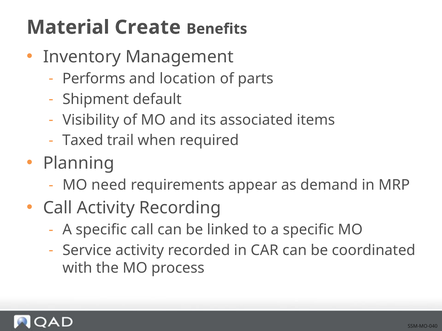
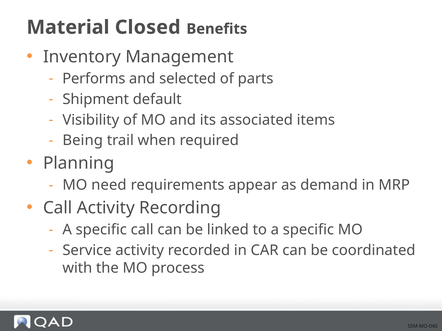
Create: Create -> Closed (148, 27)
location: location -> selected (188, 79)
Taxed: Taxed -> Being (83, 141)
